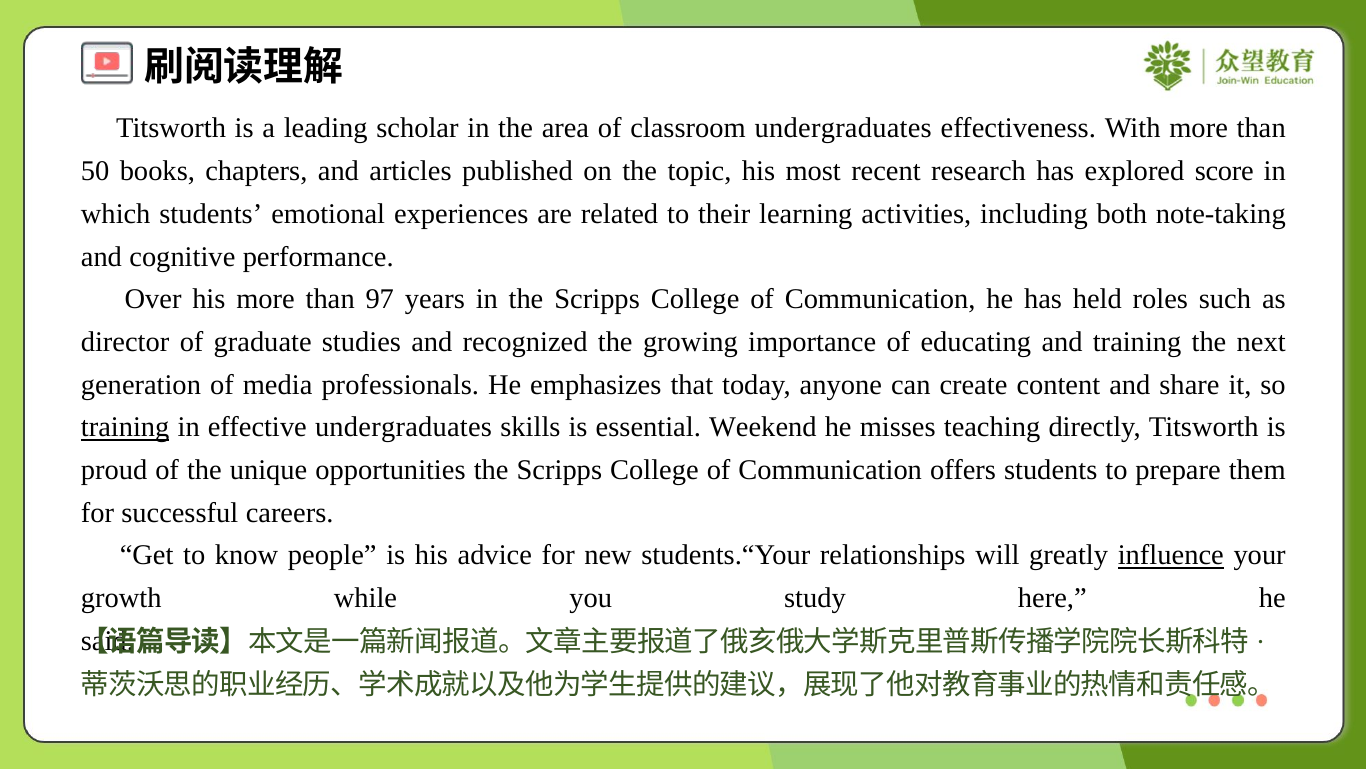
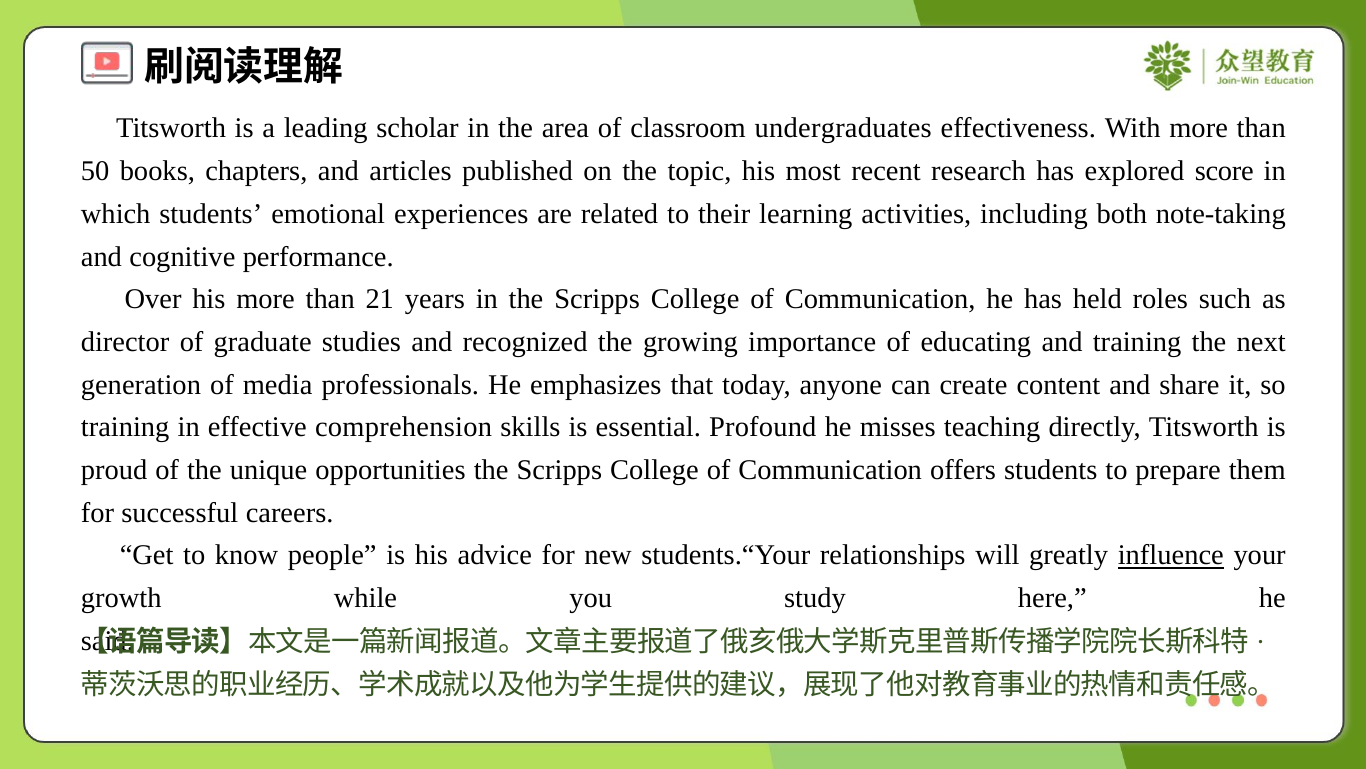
97: 97 -> 21 (380, 299)
training underline: present -> none (125, 427)
effective undergraduates: undergraduates -> comprehension (404, 427)
Weekend: Weekend -> Profound (763, 427)
